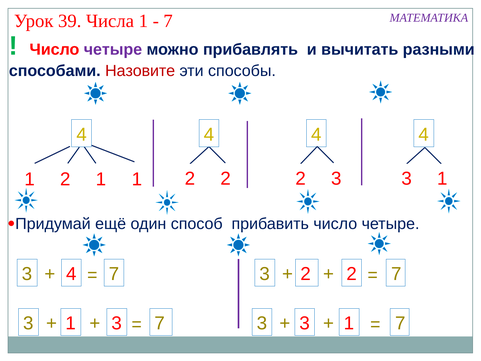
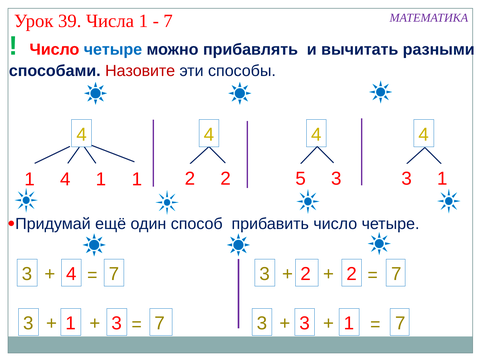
четыре colour: purple -> blue (113, 50)
2: 2 -> 4 (65, 179)
2 2 2: 2 -> 5 (301, 179)
